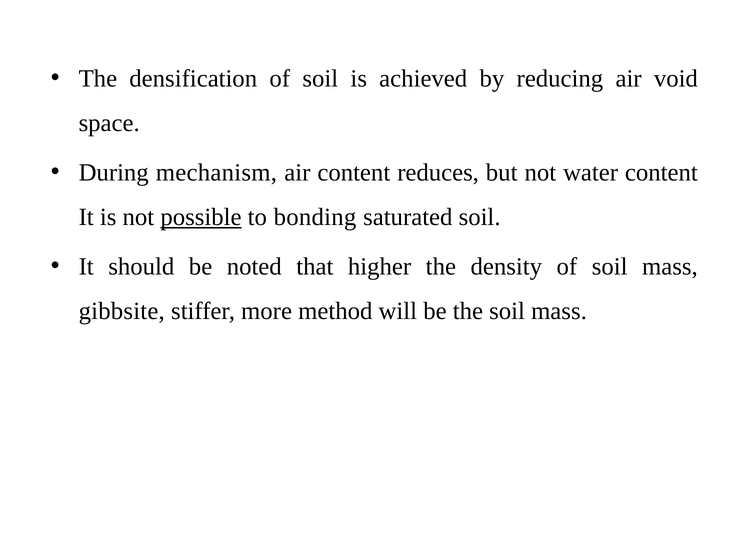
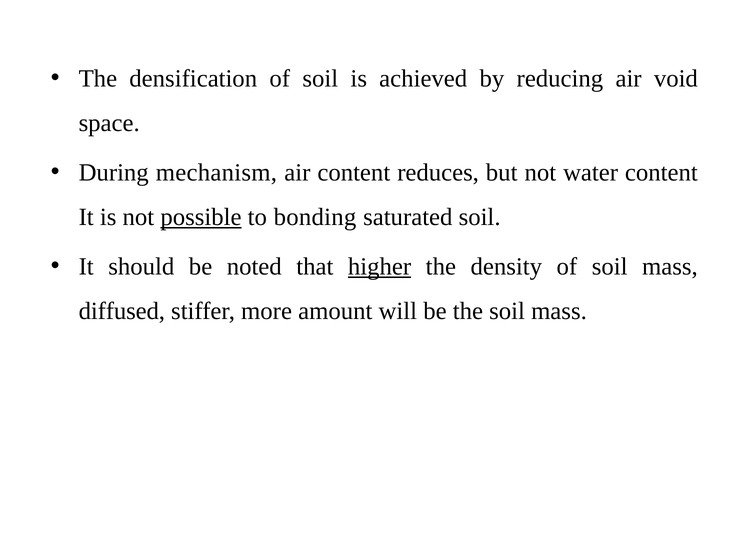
higher underline: none -> present (380, 267)
gibbsite: gibbsite -> diffused (122, 311)
method: method -> amount (335, 311)
